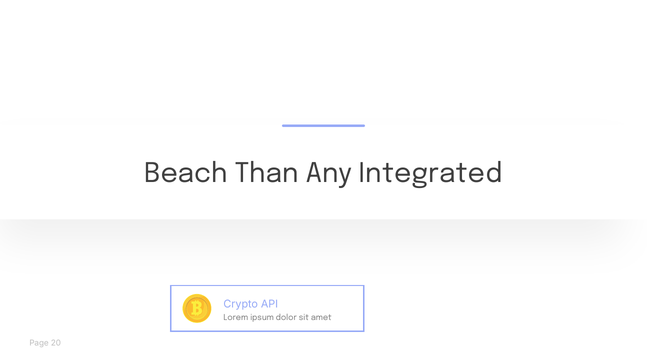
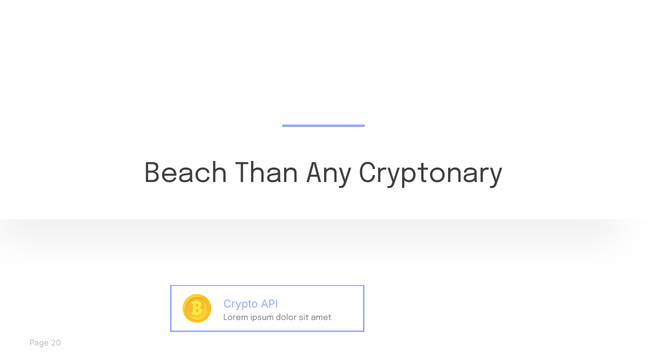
Integrated: Integrated -> Cryptonary (431, 174)
